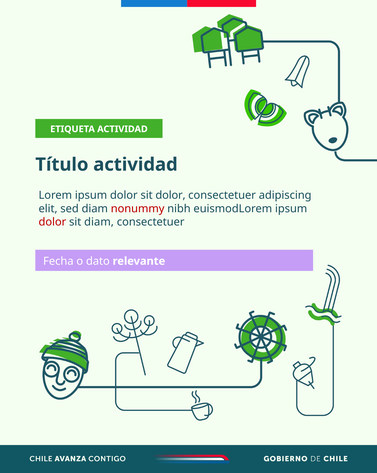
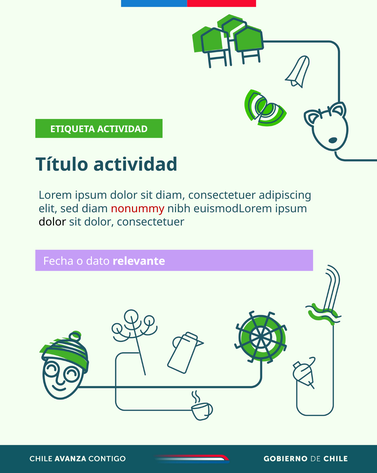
sit dolor: dolor -> diam (170, 195)
dolor colour: red -> black (52, 222)
sit diam: diam -> dolor (99, 222)
